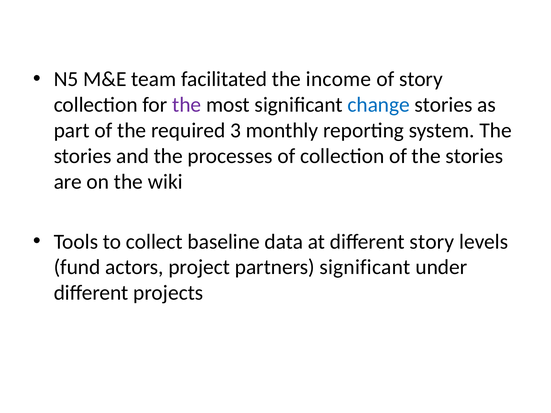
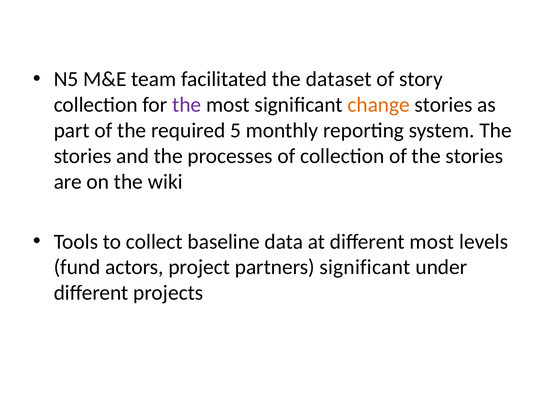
income: income -> dataset (339, 79)
change colour: blue -> orange (379, 105)
3: 3 -> 5 (236, 131)
different story: story -> most (432, 242)
